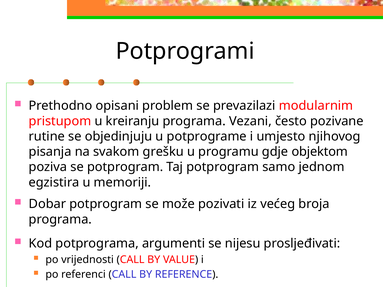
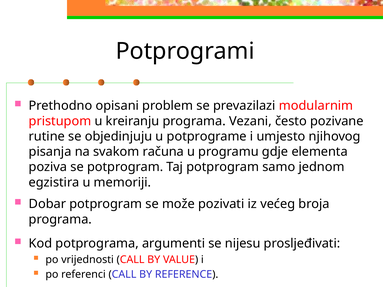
grešku: grešku -> računa (163, 152)
objektom: objektom -> elementa (320, 152)
